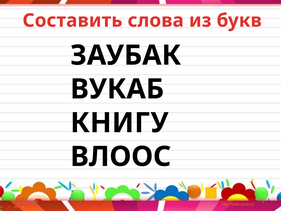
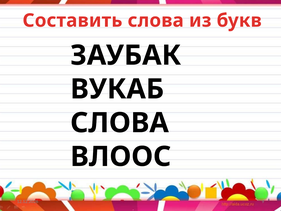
КНИГУ: КНИГУ -> СЛОВА (120, 123)
